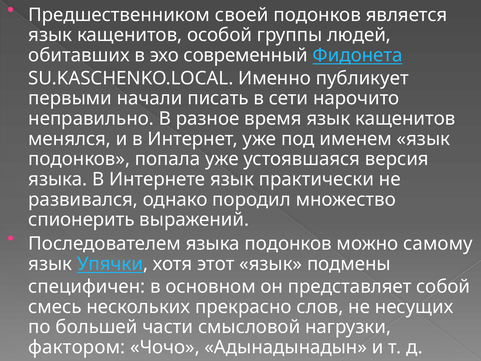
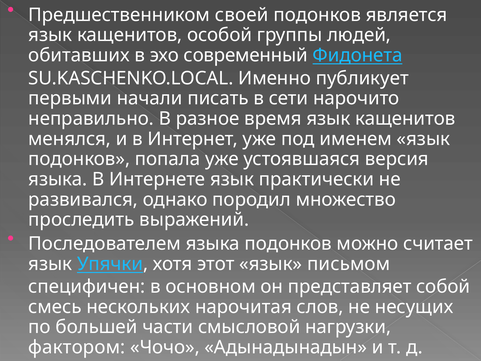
спионерить: спионерить -> проследить (81, 220)
самому: самому -> считает (438, 243)
подмены: подмены -> письмом (349, 264)
прекрасно: прекрасно -> нарочитая (243, 307)
